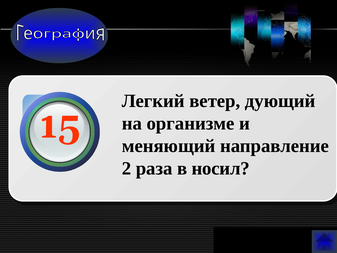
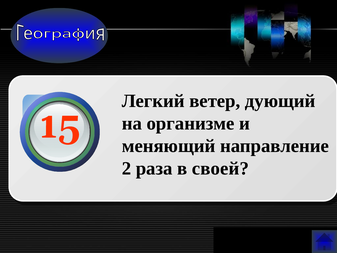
носил: носил -> своей (220, 168)
